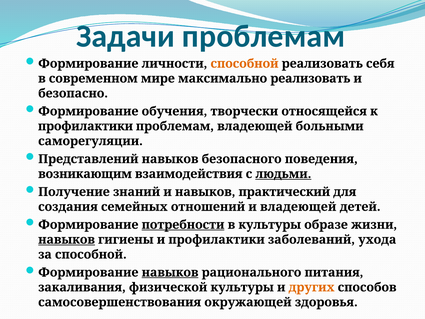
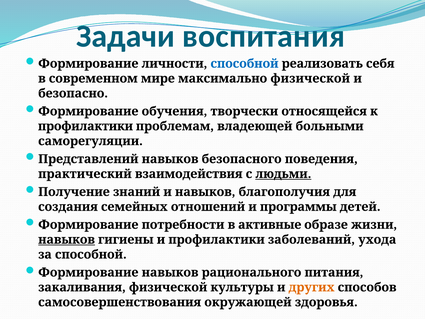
Задачи проблемам: проблемам -> воспитания (263, 36)
способной colour: orange -> blue (245, 64)
максимально реализовать: реализовать -> физической (310, 78)
возникающим: возникающим -> практический (85, 174)
практический: практический -> благополучия (284, 192)
и владеющей: владеющей -> программы (298, 207)
потребности underline: present -> none (183, 225)
в культуры: культуры -> активные (270, 225)
навыков underline: present -> none (170, 272)
